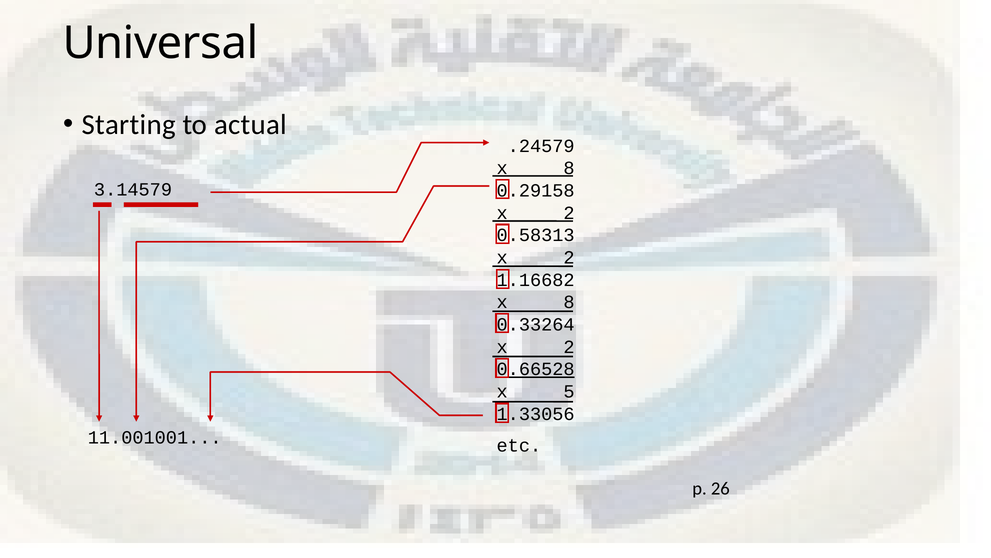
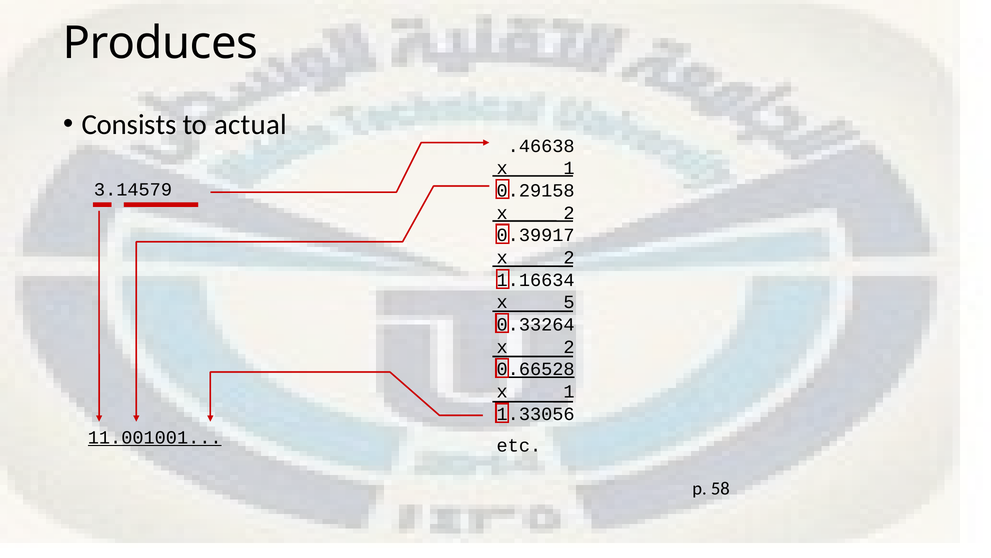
Universal: Universal -> Produces (160, 43)
Starting: Starting -> Consists (129, 124)
.24579: .24579 -> .46638 (541, 146)
8: 8 -> 1 (569, 168)
0.58313: 0.58313 -> 0.39917 (536, 235)
1.16682: 1.16682 -> 1.16634 (536, 280)
8: 8 -> 5 (569, 302)
5: 5 -> 1 (569, 391)
11.001001 underline: none -> present (155, 437)
26: 26 -> 58 (720, 488)
